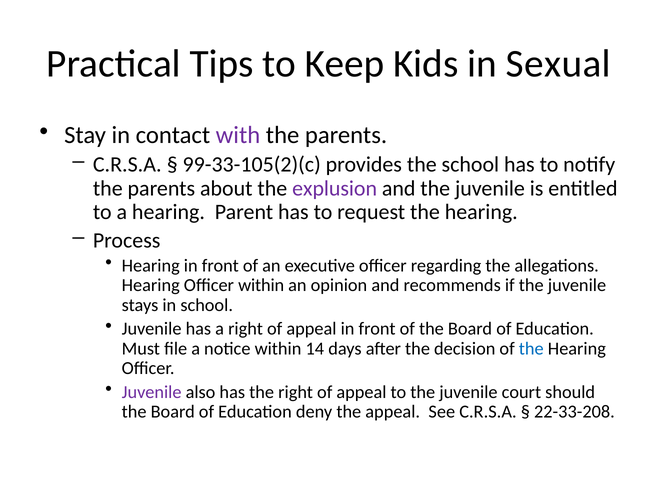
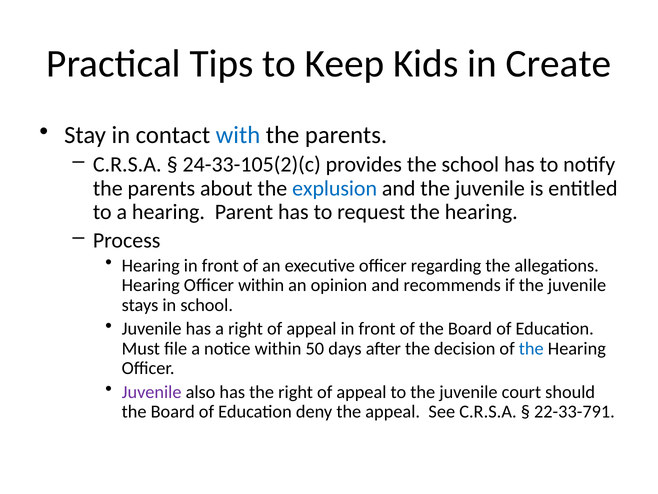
Sexual: Sexual -> Create (559, 64)
with colour: purple -> blue (238, 135)
99-33-105(2)(c: 99-33-105(2)(c -> 24-33-105(2)(c (252, 164)
explusion colour: purple -> blue (335, 188)
14: 14 -> 50 (315, 348)
22-33-208: 22-33-208 -> 22-33-791 (574, 411)
